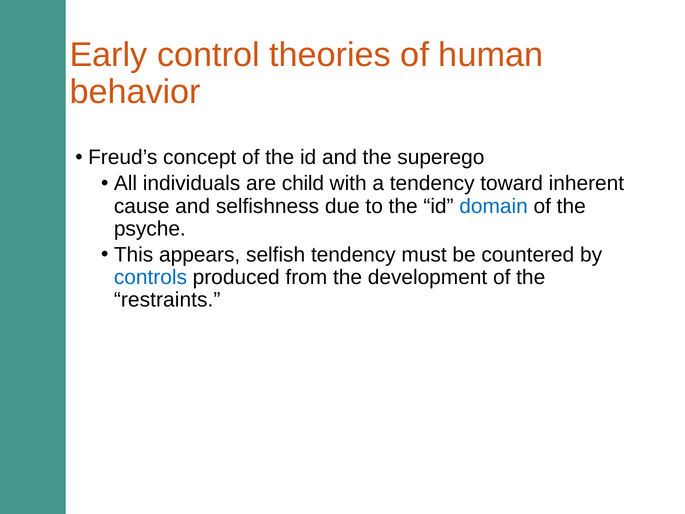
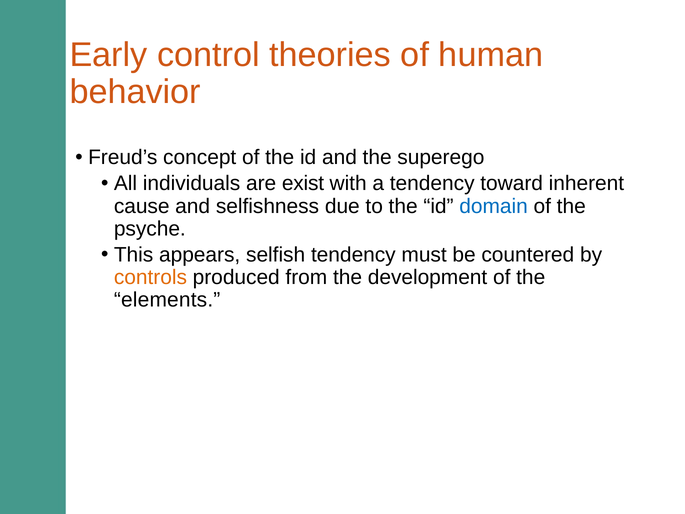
child: child -> exist (303, 183)
controls colour: blue -> orange (150, 277)
restraints: restraints -> elements (167, 300)
